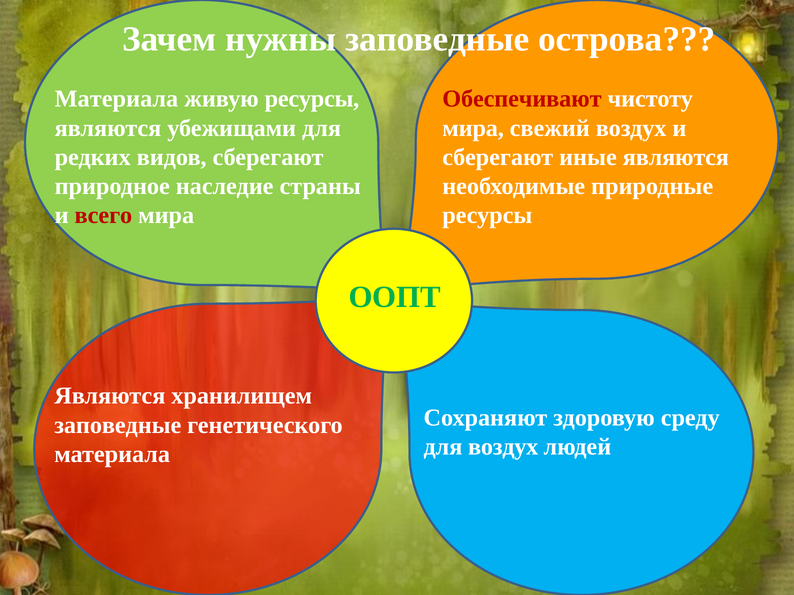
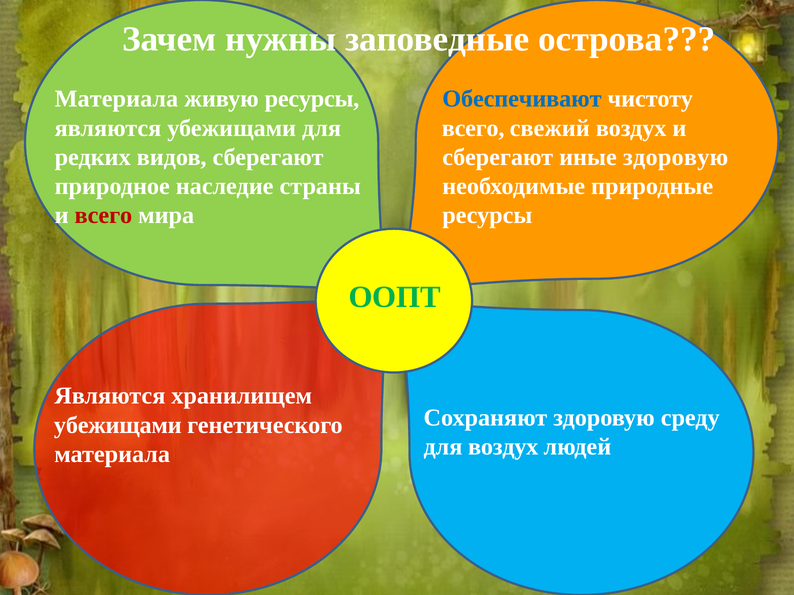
Обеспечивают colour: red -> blue (522, 99)
мира: мира -> всего (473, 128)
иные являются: являются -> здоровую (676, 157)
заповедные: заповедные -> убежищами (118, 425)
